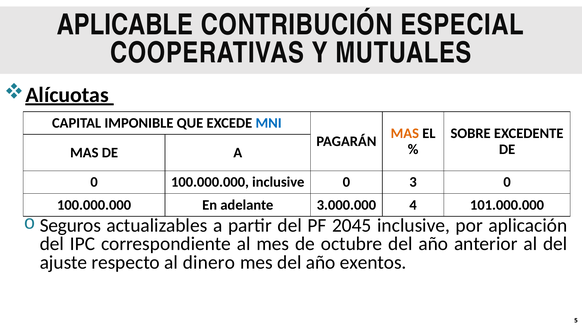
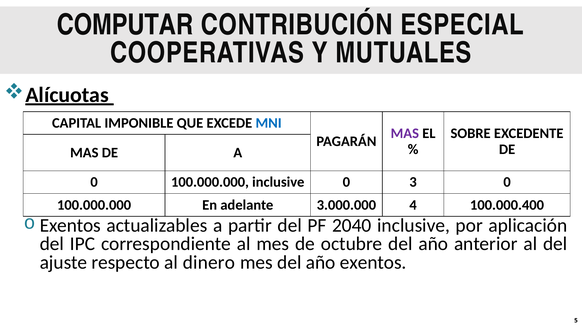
APLICABLE: APLICABLE -> COMPUTAR (125, 25)
MAS colour: orange -> purple (405, 133)
101.000.000: 101.000.000 -> 100.000.400 (507, 205)
Seguros: Seguros -> Exentos (70, 226)
2045: 2045 -> 2040 (352, 226)
